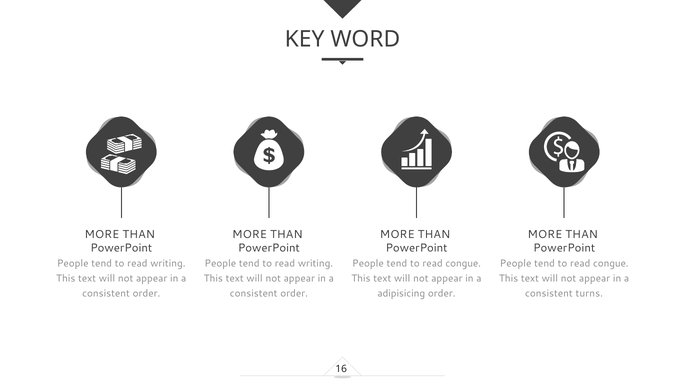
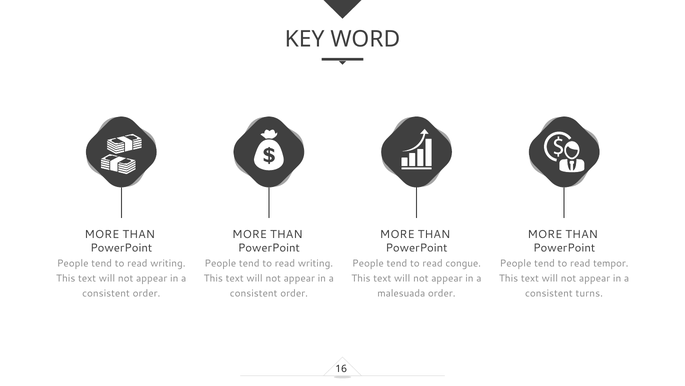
congue: congue -> tempor (611, 263)
adipisicing: adipisicing -> malesuada (401, 293)
